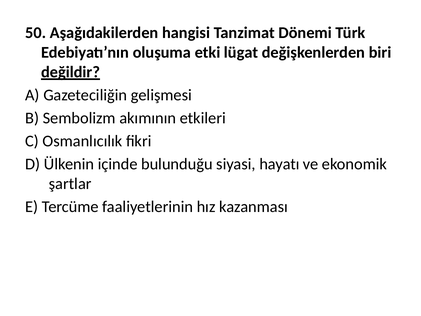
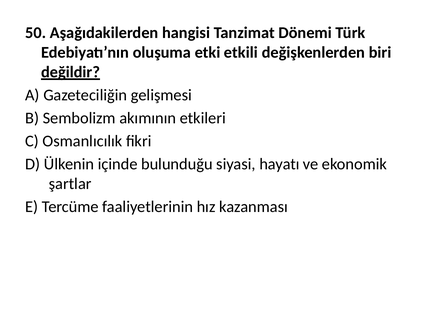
lügat: lügat -> etkili (241, 52)
